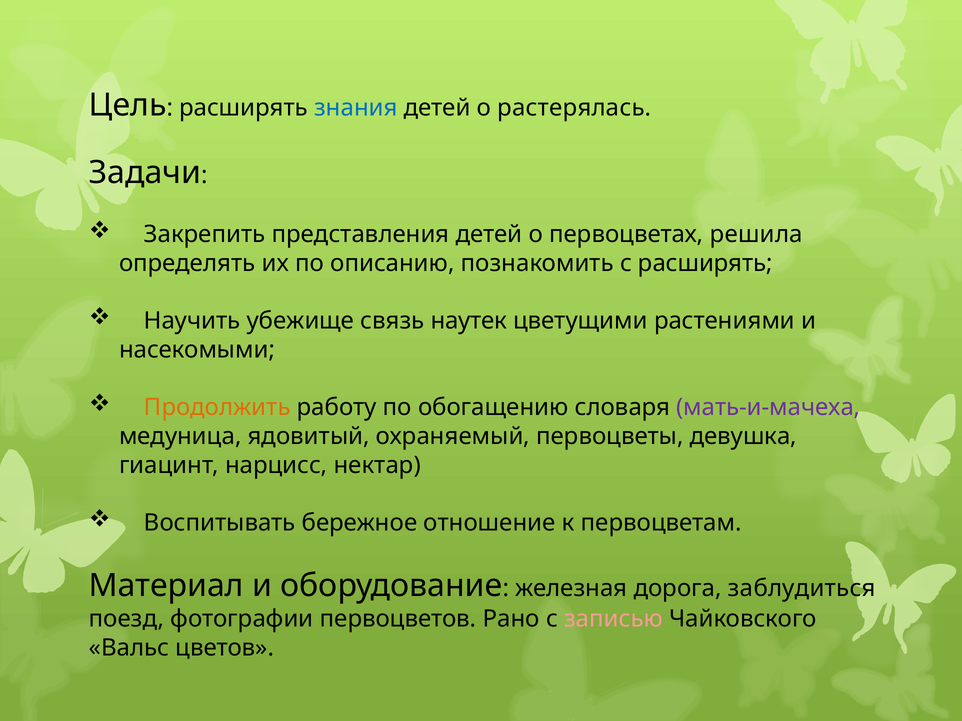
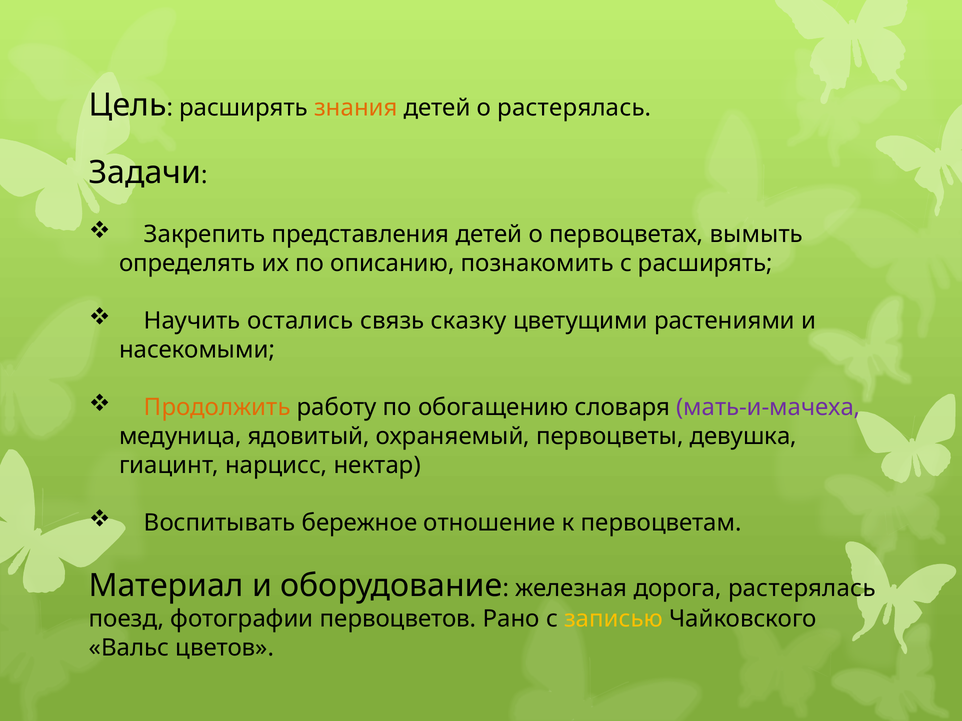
знания colour: blue -> orange (356, 108)
решила: решила -> вымыть (756, 235)
убежище: убежище -> остались (300, 321)
наутек: наутек -> сказку (469, 321)
дорога заблудиться: заблудиться -> растерялась (802, 589)
записью colour: pink -> yellow (613, 619)
